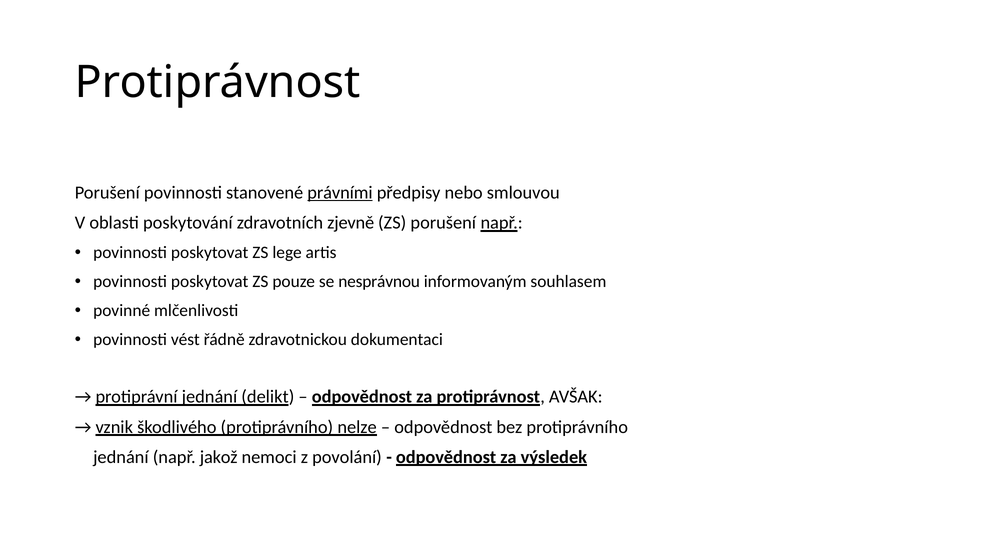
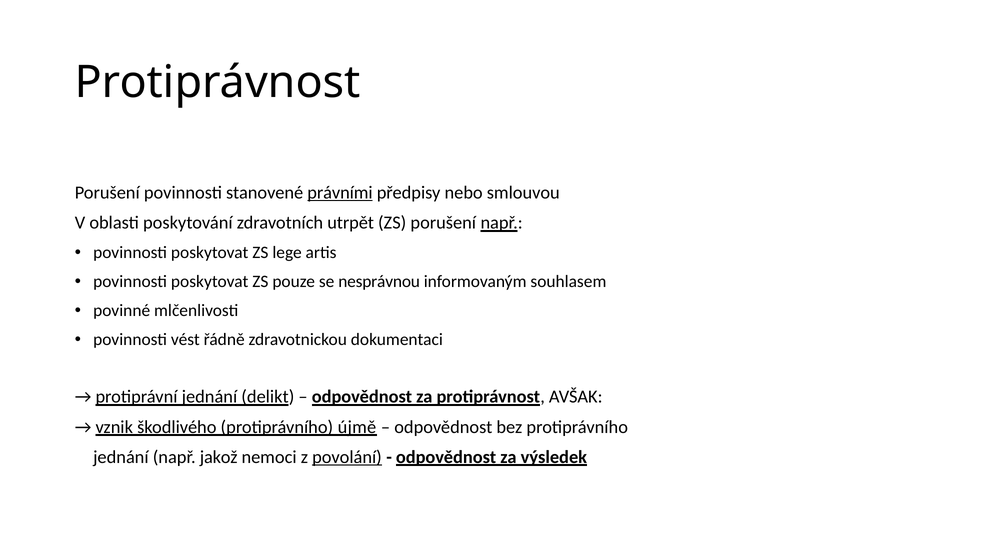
zjevně: zjevně -> utrpět (351, 223)
nelze: nelze -> újmě (357, 427)
povolání underline: none -> present (347, 457)
